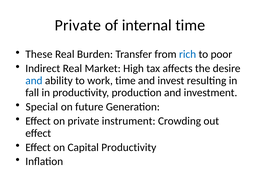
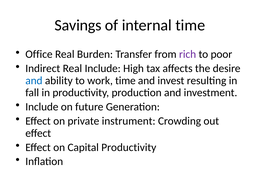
Private: Private -> Savings (78, 25)
These: These -> Office (39, 54)
rich colour: blue -> purple (188, 54)
Real Market: Market -> Include (103, 68)
Special: Special -> Include (42, 107)
